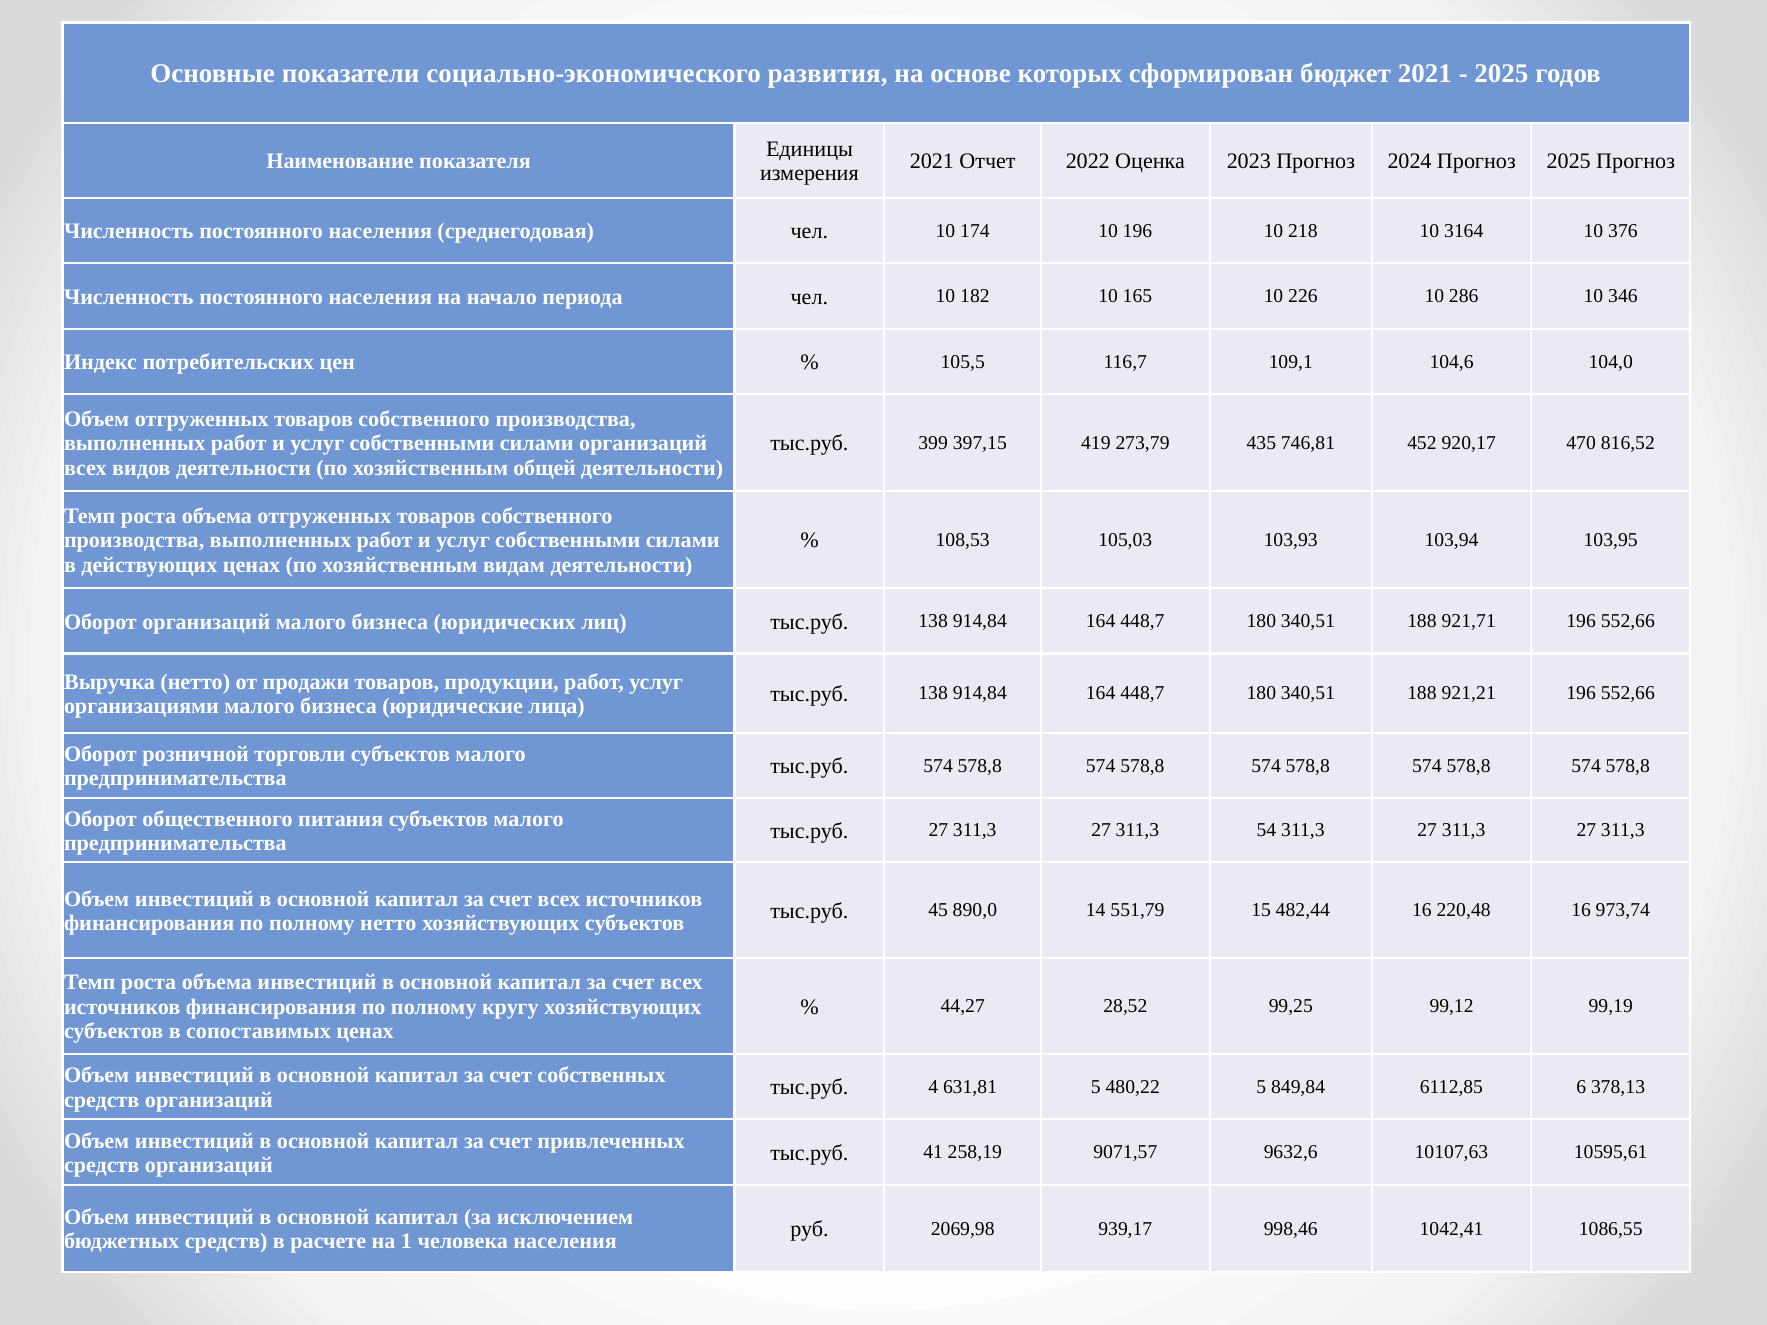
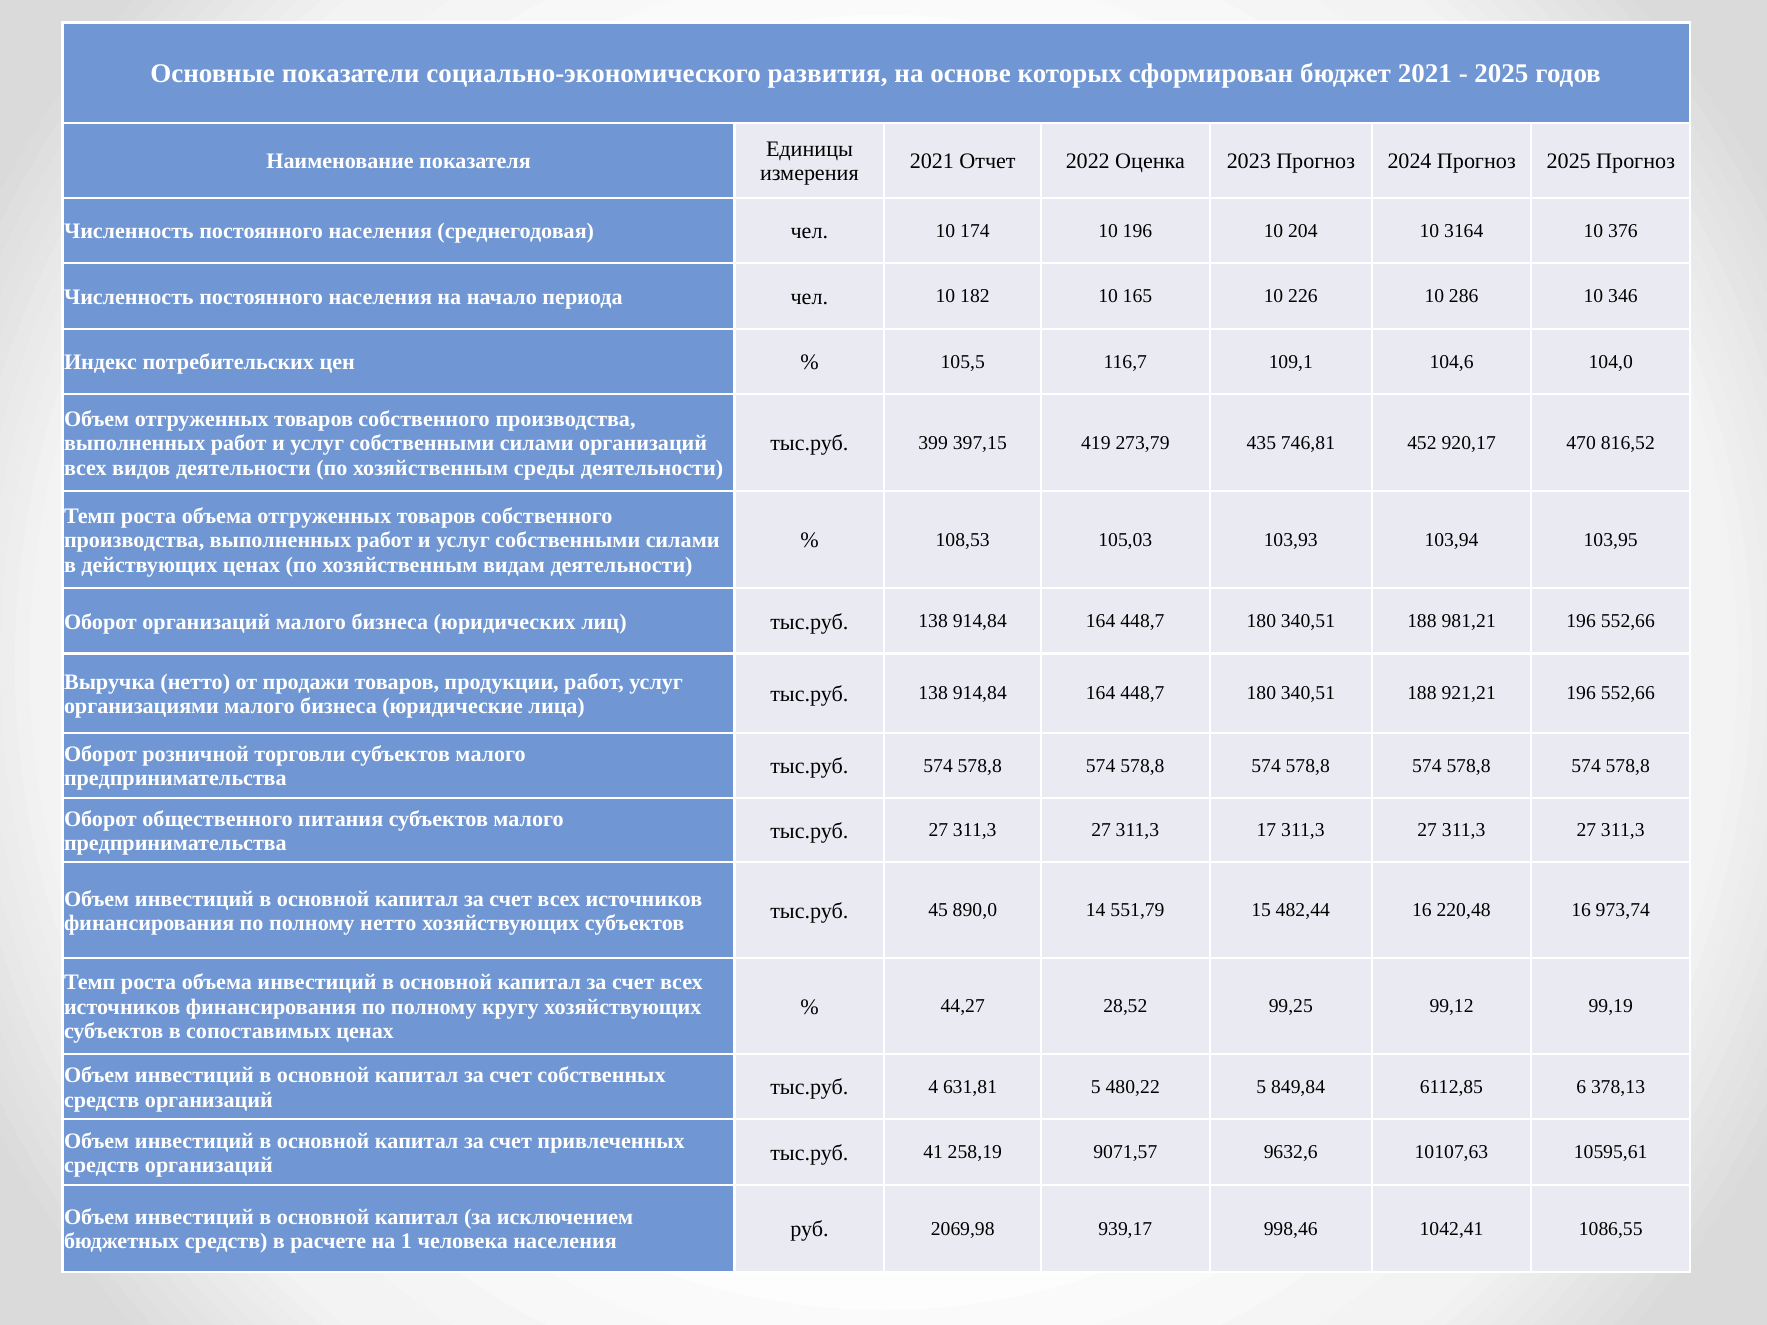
218: 218 -> 204 (1303, 231)
общей: общей -> среды (544, 468)
921,71: 921,71 -> 981,21 (1469, 621)
54: 54 -> 17 (1267, 830)
